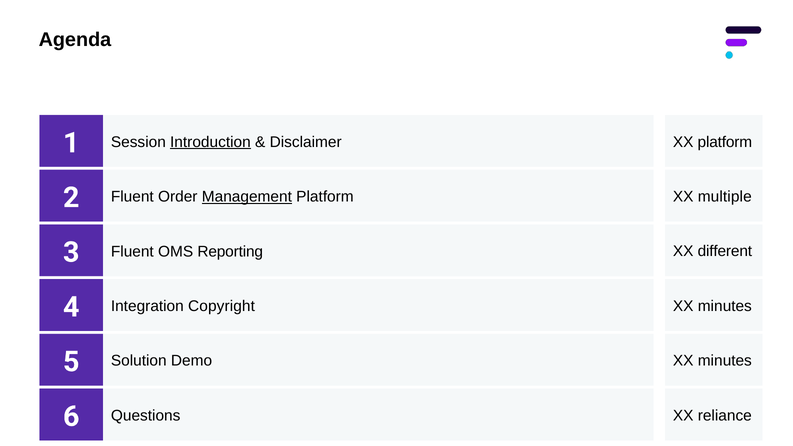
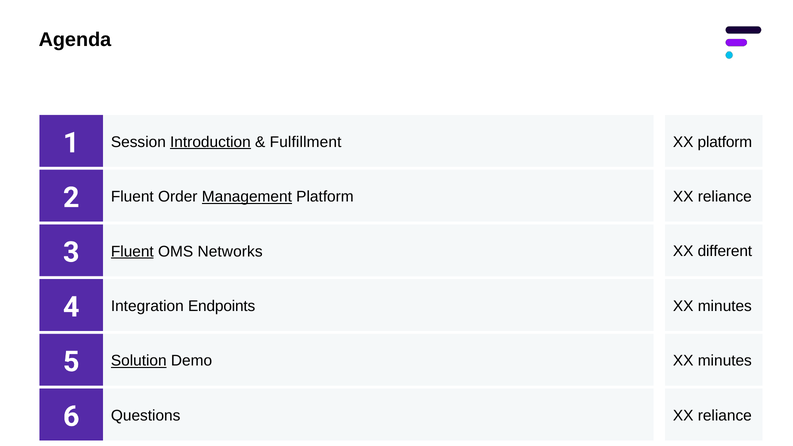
Disclaimer: Disclaimer -> Fulfillment (306, 142)
multiple: multiple -> reliance (725, 197)
Fluent underline: none -> present (132, 251)
Reporting: Reporting -> Networks (230, 251)
Copyright: Copyright -> Endpoints (222, 306)
Solution underline: none -> present (139, 361)
